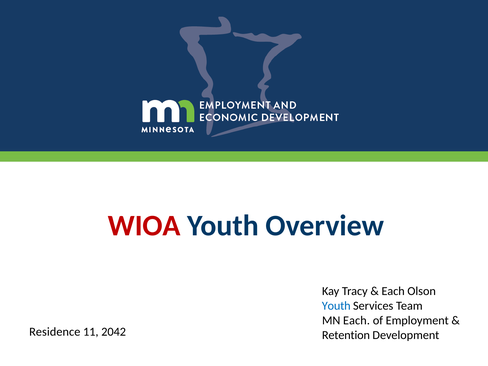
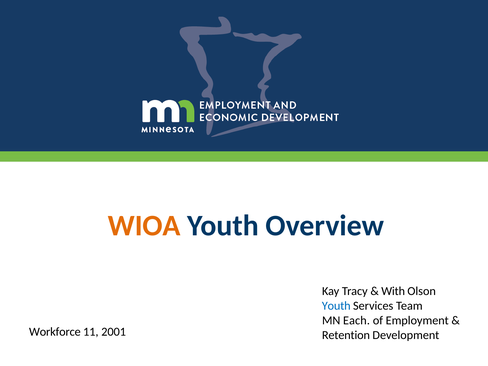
WIOA colour: red -> orange (144, 226)
Each: Each -> With (393, 291)
Residence: Residence -> Workforce (55, 332)
2042: 2042 -> 2001 (114, 332)
